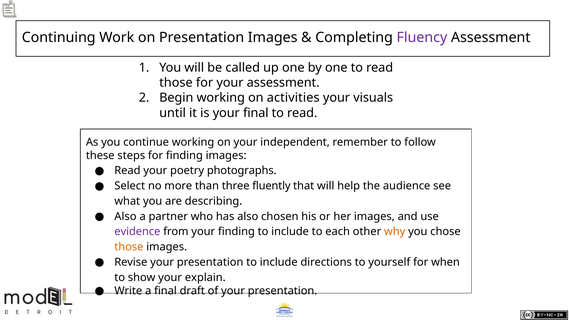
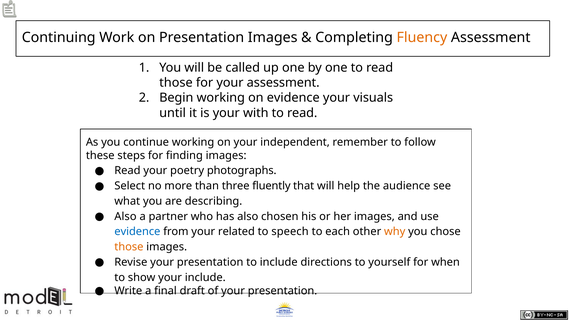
Fluency colour: purple -> orange (422, 38)
on activities: activities -> evidence (293, 98)
your final: final -> with (256, 113)
evidence colour: purple -> blue (137, 232)
your finding: finding -> related (236, 232)
include: include -> speech (290, 232)
your explain: explain -> include (205, 277)
